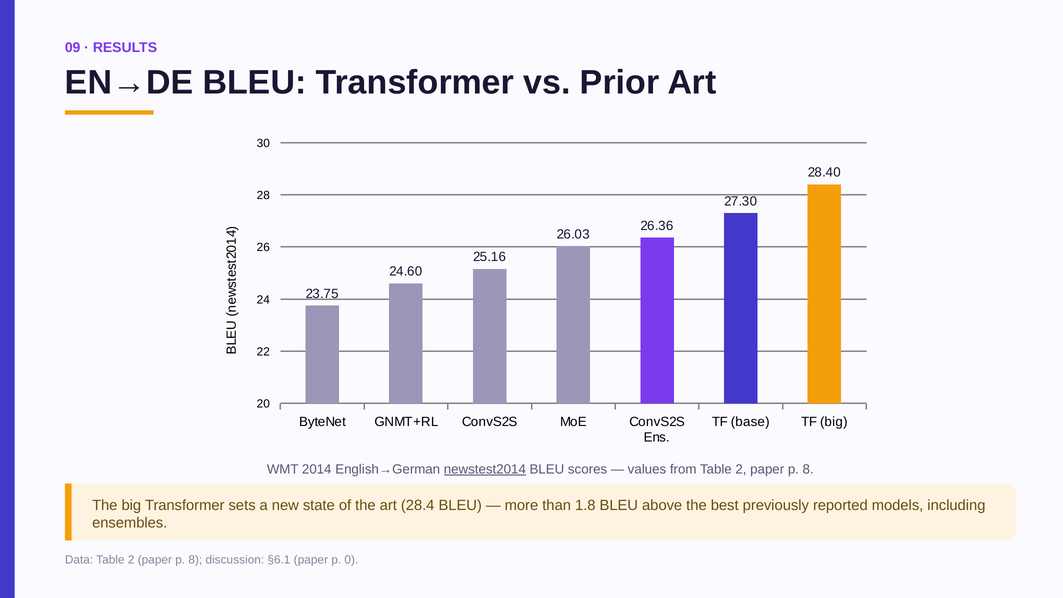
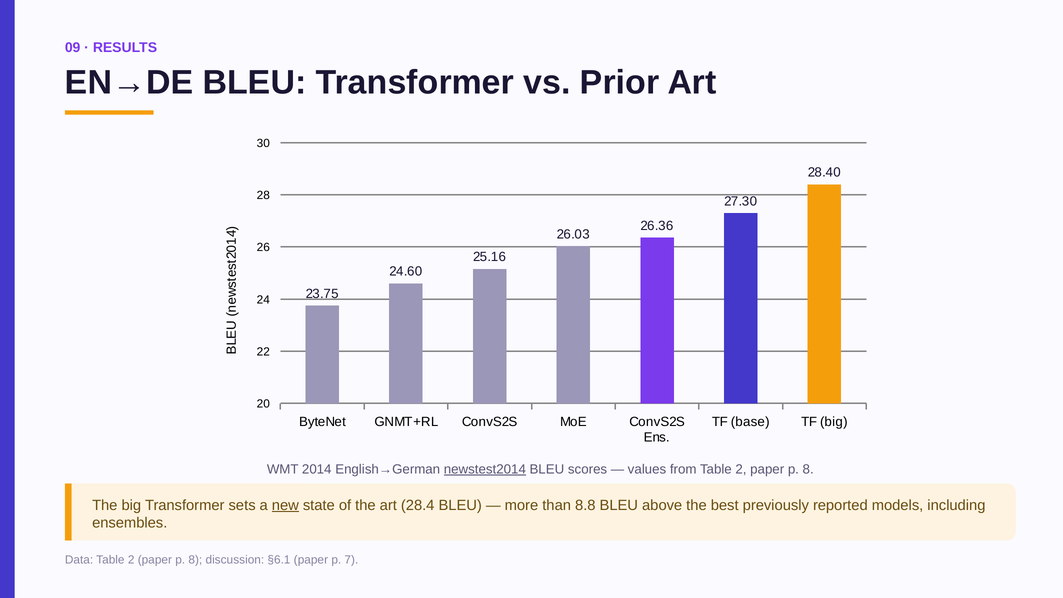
new underline: none -> present (285, 505)
1.8: 1.8 -> 8.8 (585, 505)
p 0: 0 -> 7 (351, 560)
